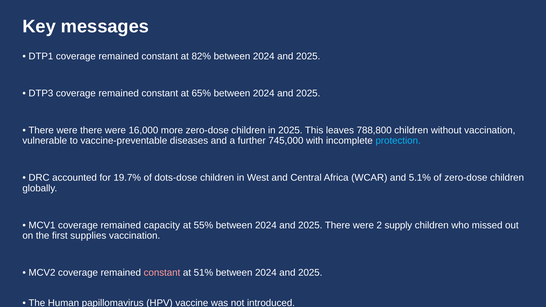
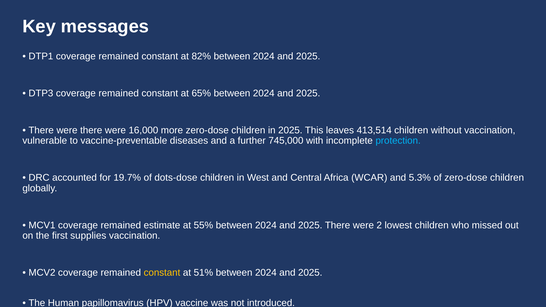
788,800: 788,800 -> 413,514 (374, 130)
5.1%: 5.1% -> 5.3% (420, 178)
capacity: capacity -> estimate (162, 225)
supply: supply -> lowest (398, 225)
constant colour: pink -> yellow (162, 273)
